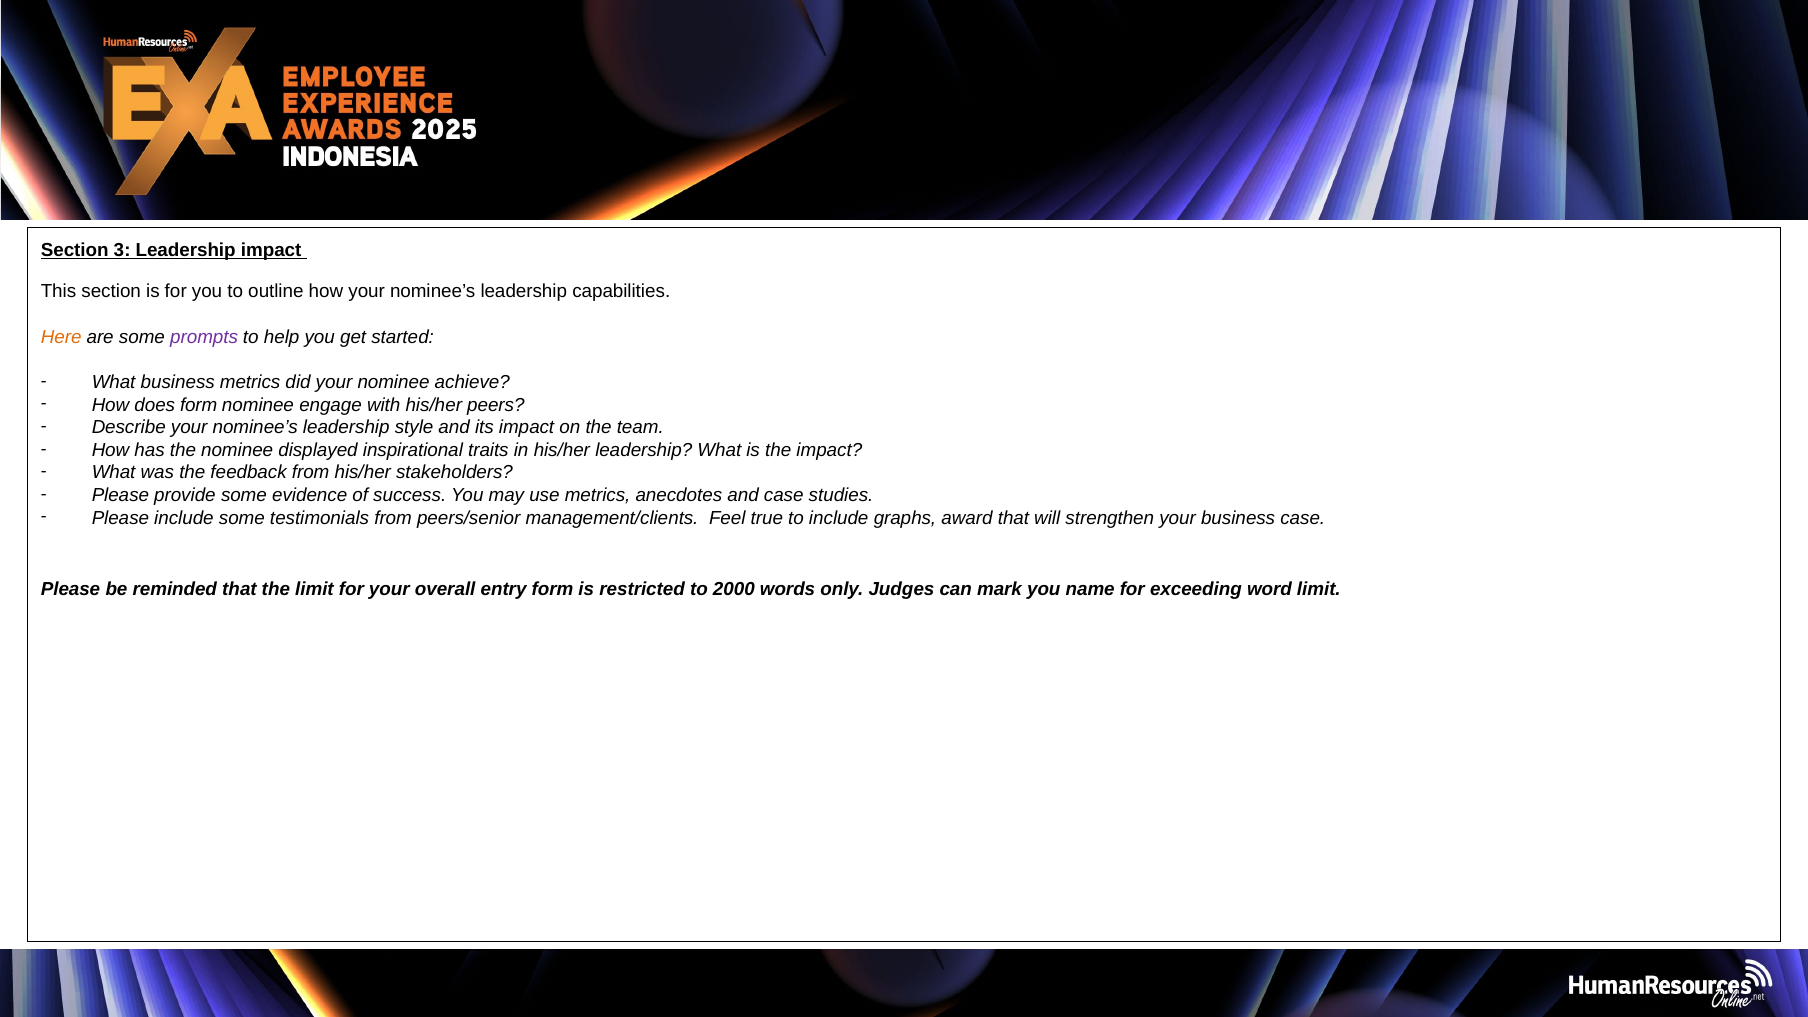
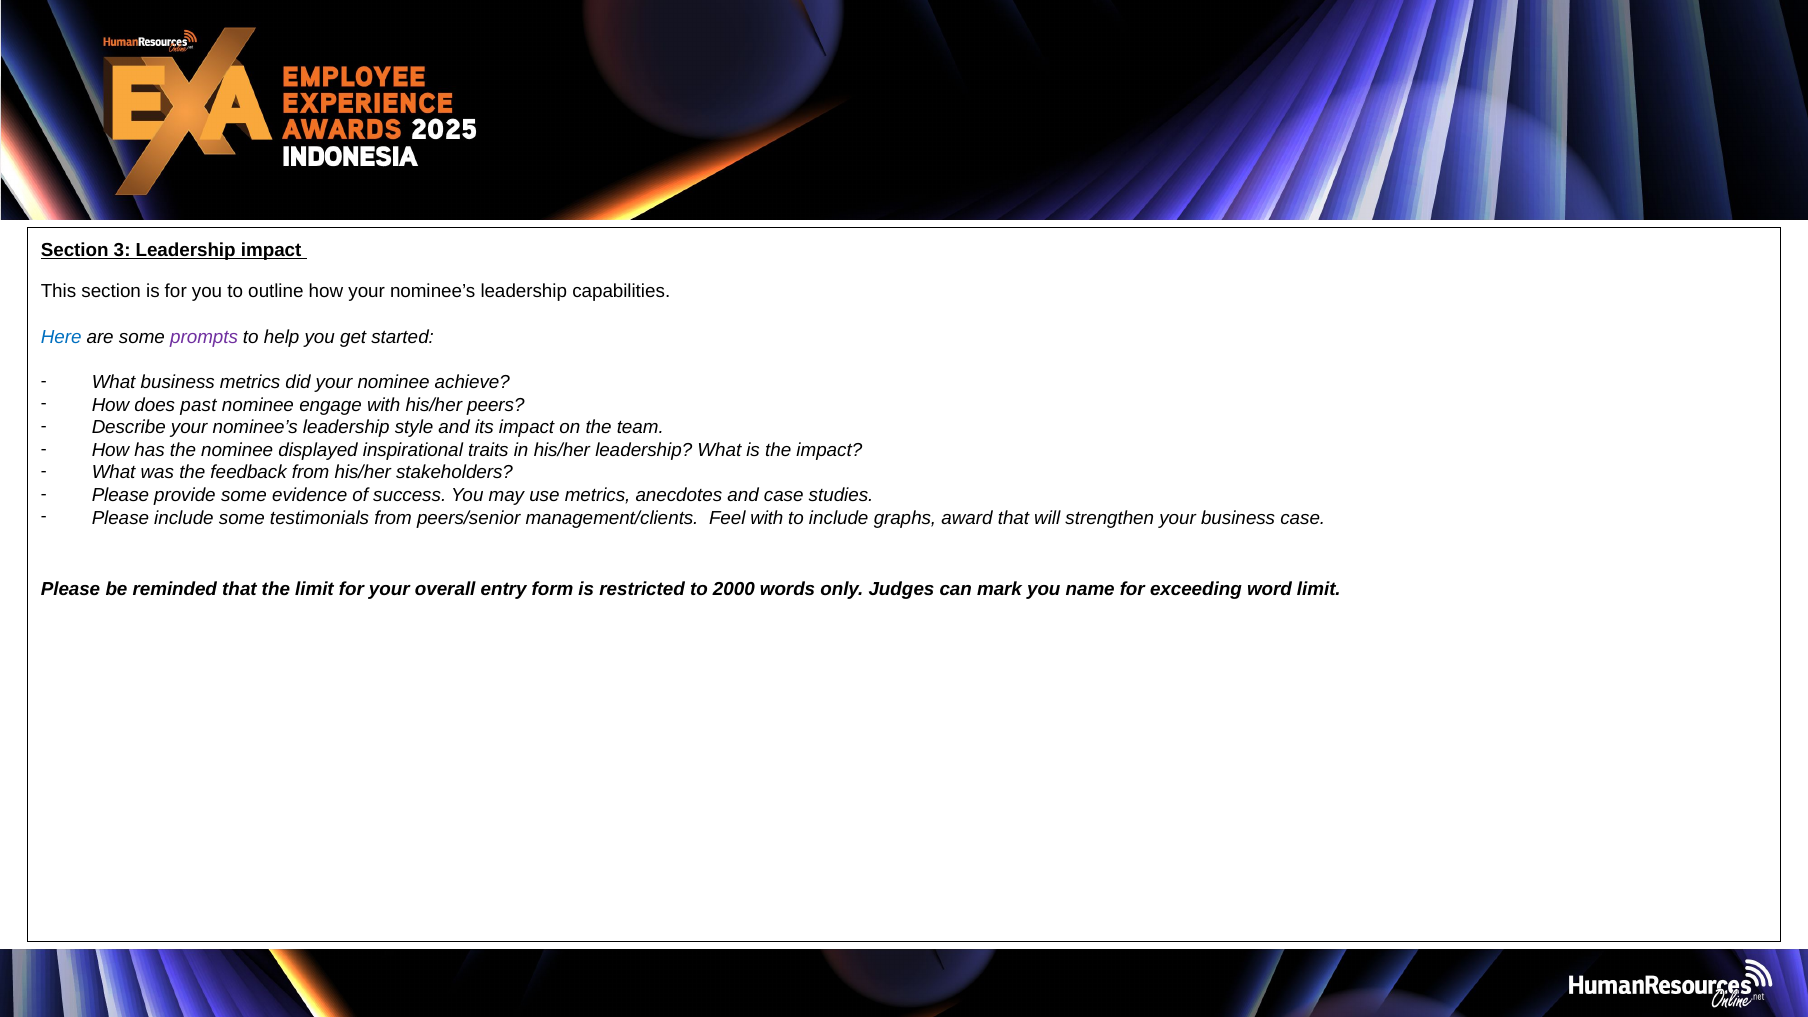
Here colour: orange -> blue (61, 337)
does form: form -> past (198, 405)
Feel true: true -> with (767, 518)
